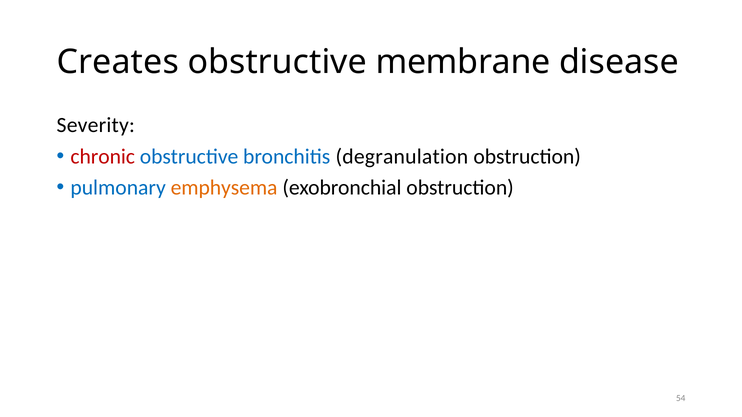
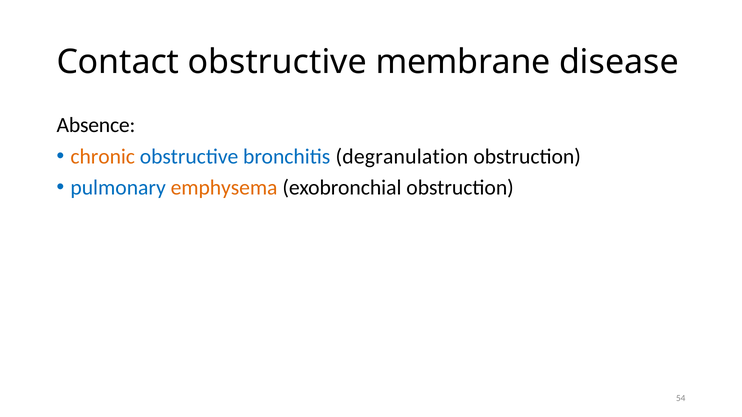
Creates: Creates -> Contact (118, 62)
Severity: Severity -> Absence (96, 125)
chronic colour: red -> orange (103, 157)
